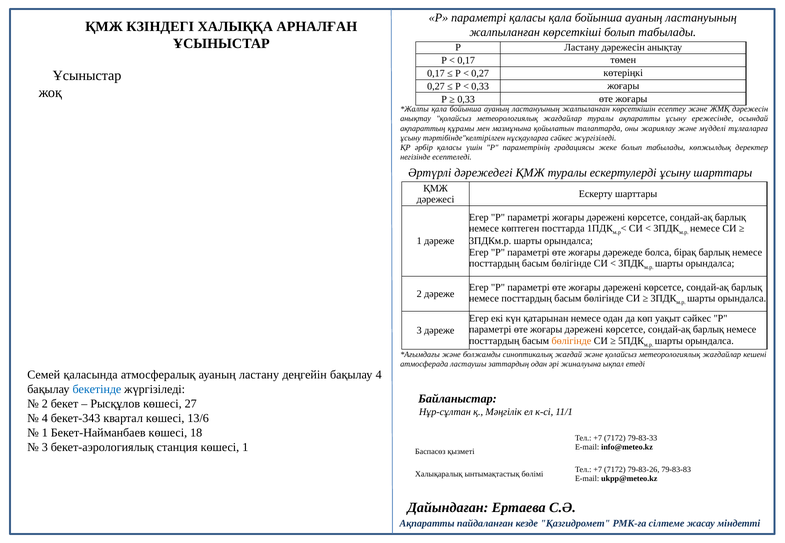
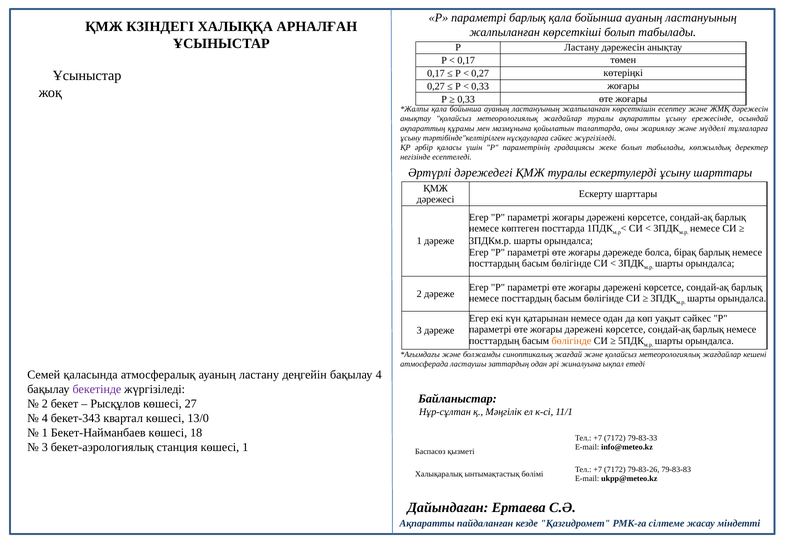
параметрі қаласы: қаласы -> барлық (528, 18)
бекетінде colour: blue -> purple (97, 390)
13/6: 13/6 -> 13/0 (198, 419)
